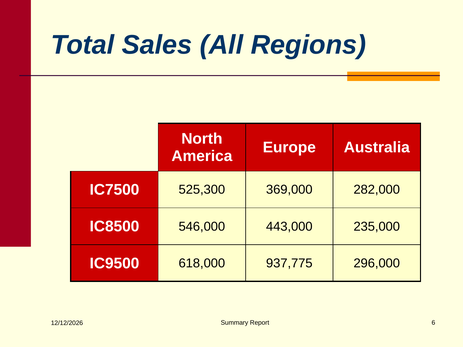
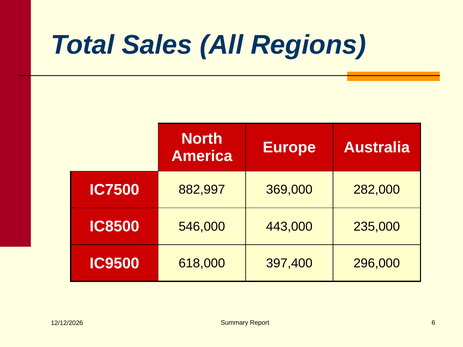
525,300: 525,300 -> 882,997 (202, 190)
937,775: 937,775 -> 397,400 (289, 264)
